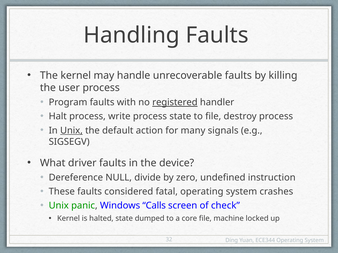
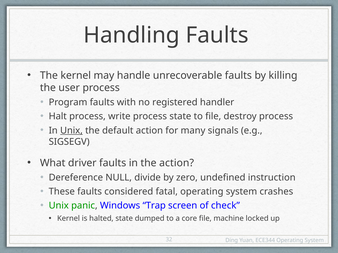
registered underline: present -> none (175, 103)
the device: device -> action (177, 163)
Calls: Calls -> Trap (154, 206)
